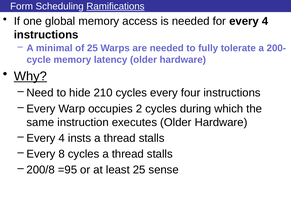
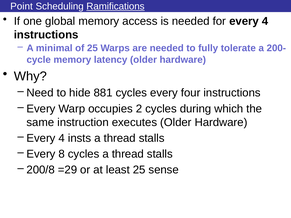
Form: Form -> Point (22, 6)
Why underline: present -> none (30, 76)
210: 210 -> 881 (103, 93)
=95: =95 -> =29 (68, 170)
